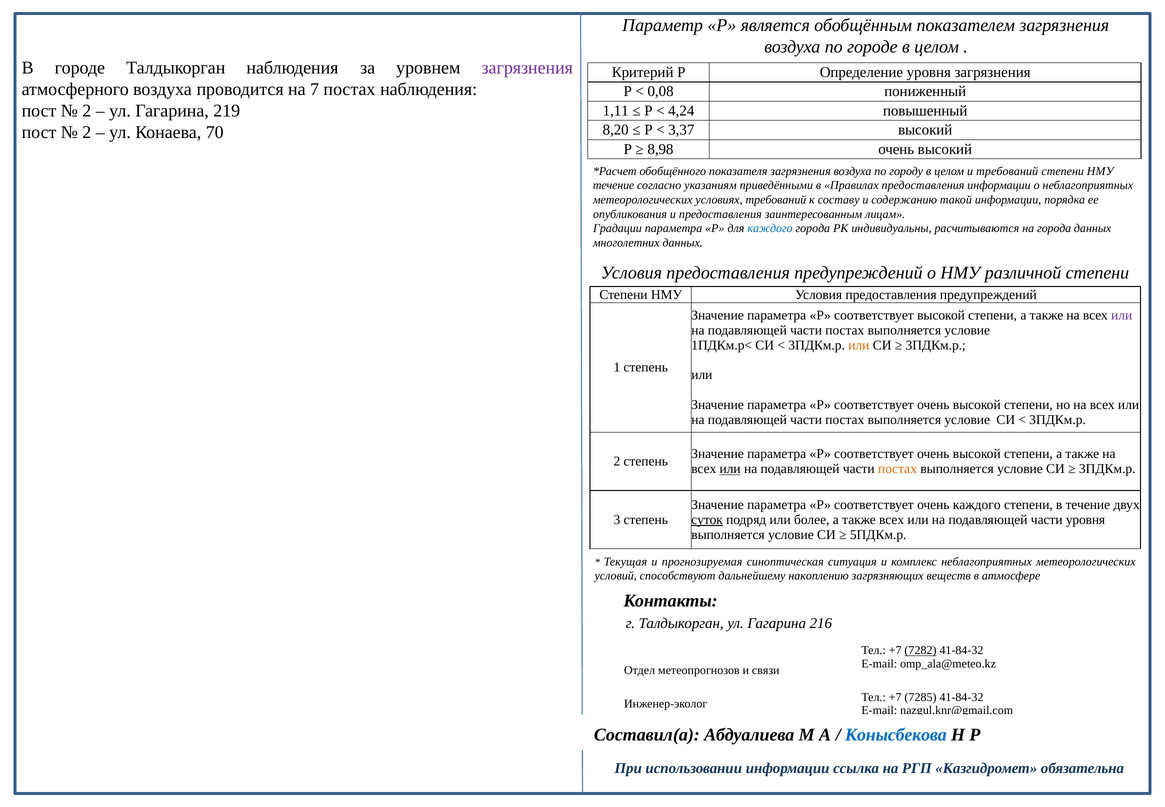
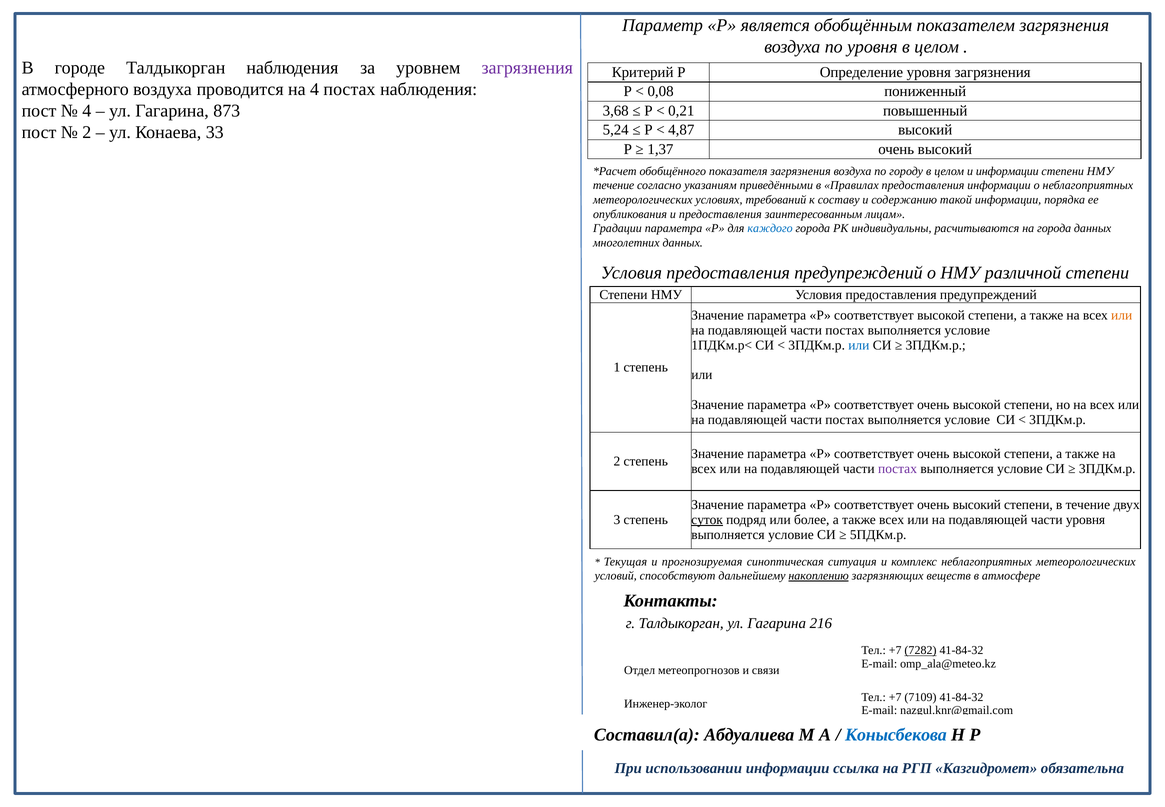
по городе: городе -> уровня (872, 47)
на 7: 7 -> 4 (315, 89)
2: 2 -> 4 (87, 111)
219: 219 -> 873 (227, 111)
1,11: 1,11 -> 3,68 (616, 111)
4,24: 4,24 -> 0,21 (681, 111)
8,20: 8,20 -> 5,24 (616, 130)
3,37: 3,37 -> 4,87 (681, 130)
70: 70 -> 33 (215, 132)
8,98: 8,98 -> 1,37 (660, 149)
и требований: требований -> информации (1007, 171)
или colour: purple -> orange (1122, 315)
или colour: orange -> blue (859, 345)
или underline: present -> none (730, 469)
постах colour: orange -> purple (898, 469)
соответствует очень каждого: каждого -> высокий (977, 505)
накоплению underline: none -> present (819, 576)
7285: 7285 -> 7109 (920, 697)
